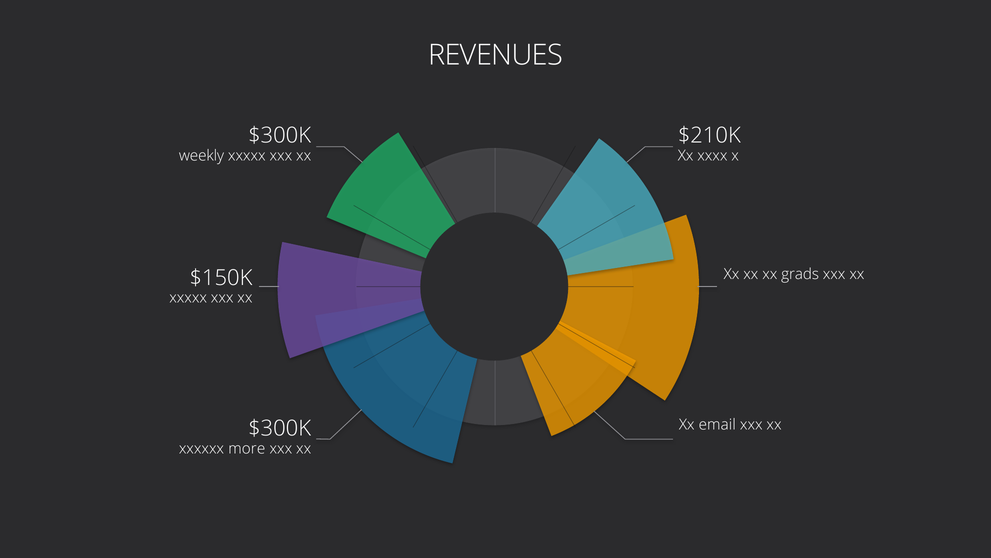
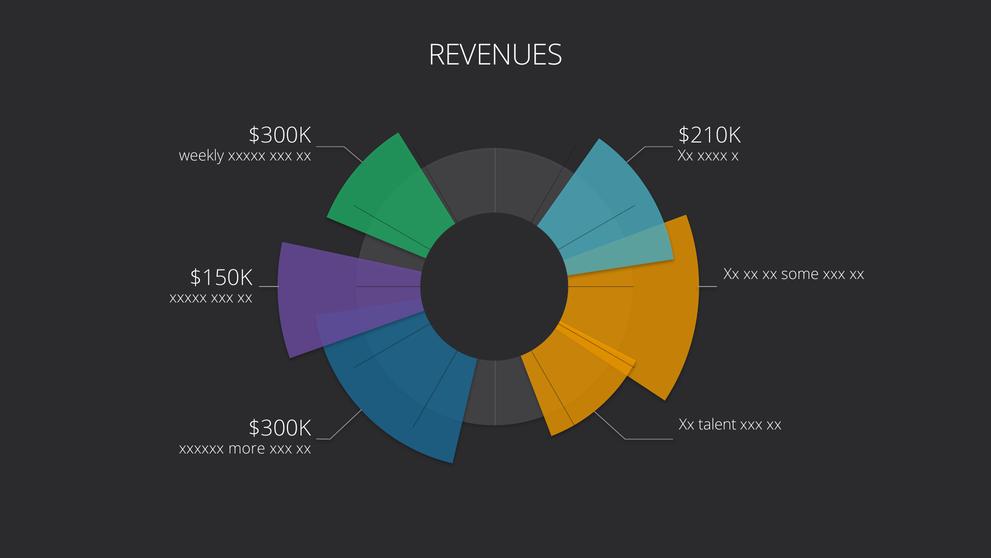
grads: grads -> some (800, 274)
email: email -> talent (717, 424)
